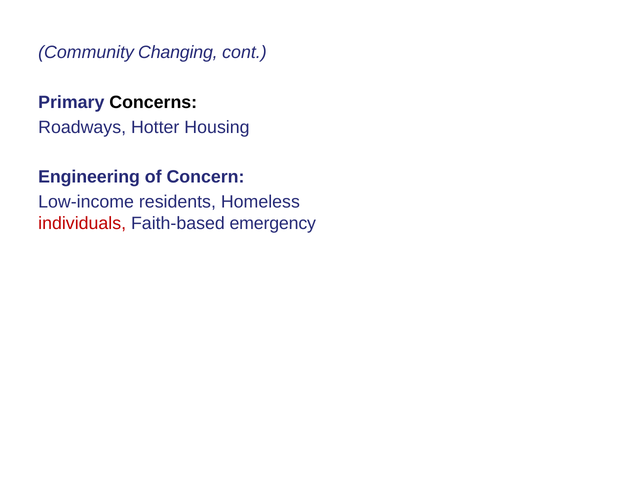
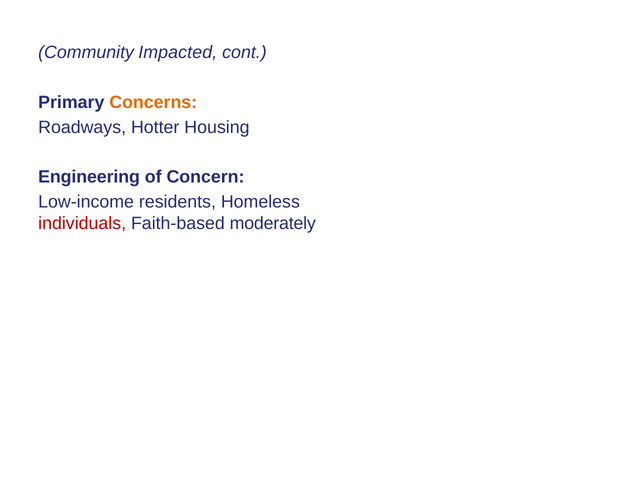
Changing: Changing -> Impacted (178, 52)
Concerns colour: black -> orange (153, 102)
emergency: emergency -> moderately (273, 223)
